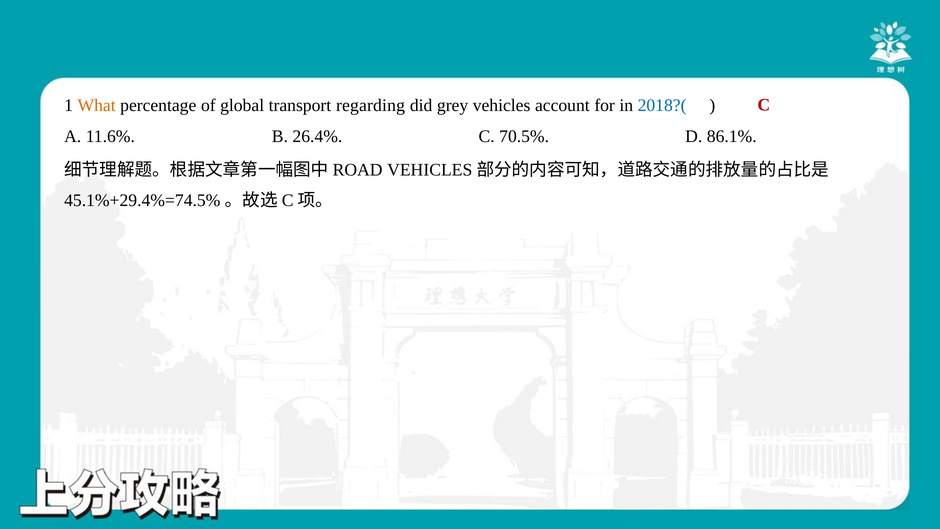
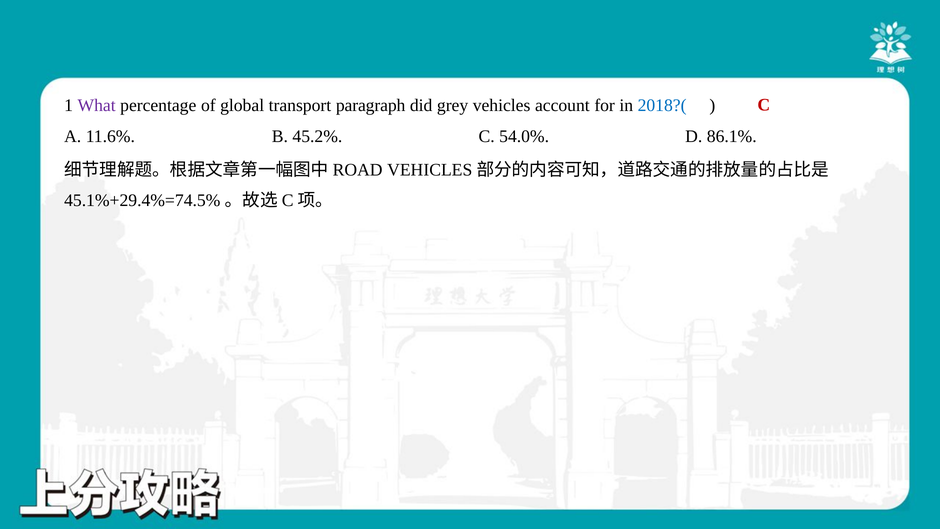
What colour: orange -> purple (97, 105)
regarding: regarding -> paragraph (371, 105)
26.4%: 26.4% -> 45.2% (317, 137)
70.5%: 70.5% -> 54.0% (524, 137)
